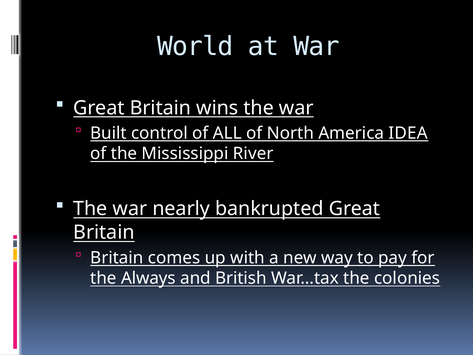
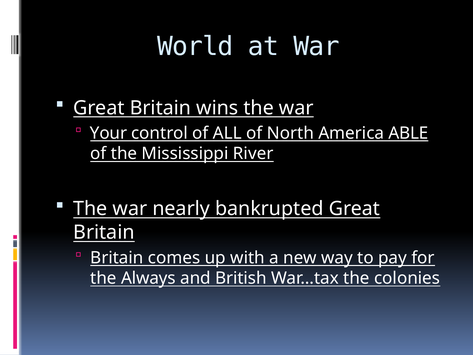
Built: Built -> Your (109, 133)
IDEA: IDEA -> ABLE (408, 133)
